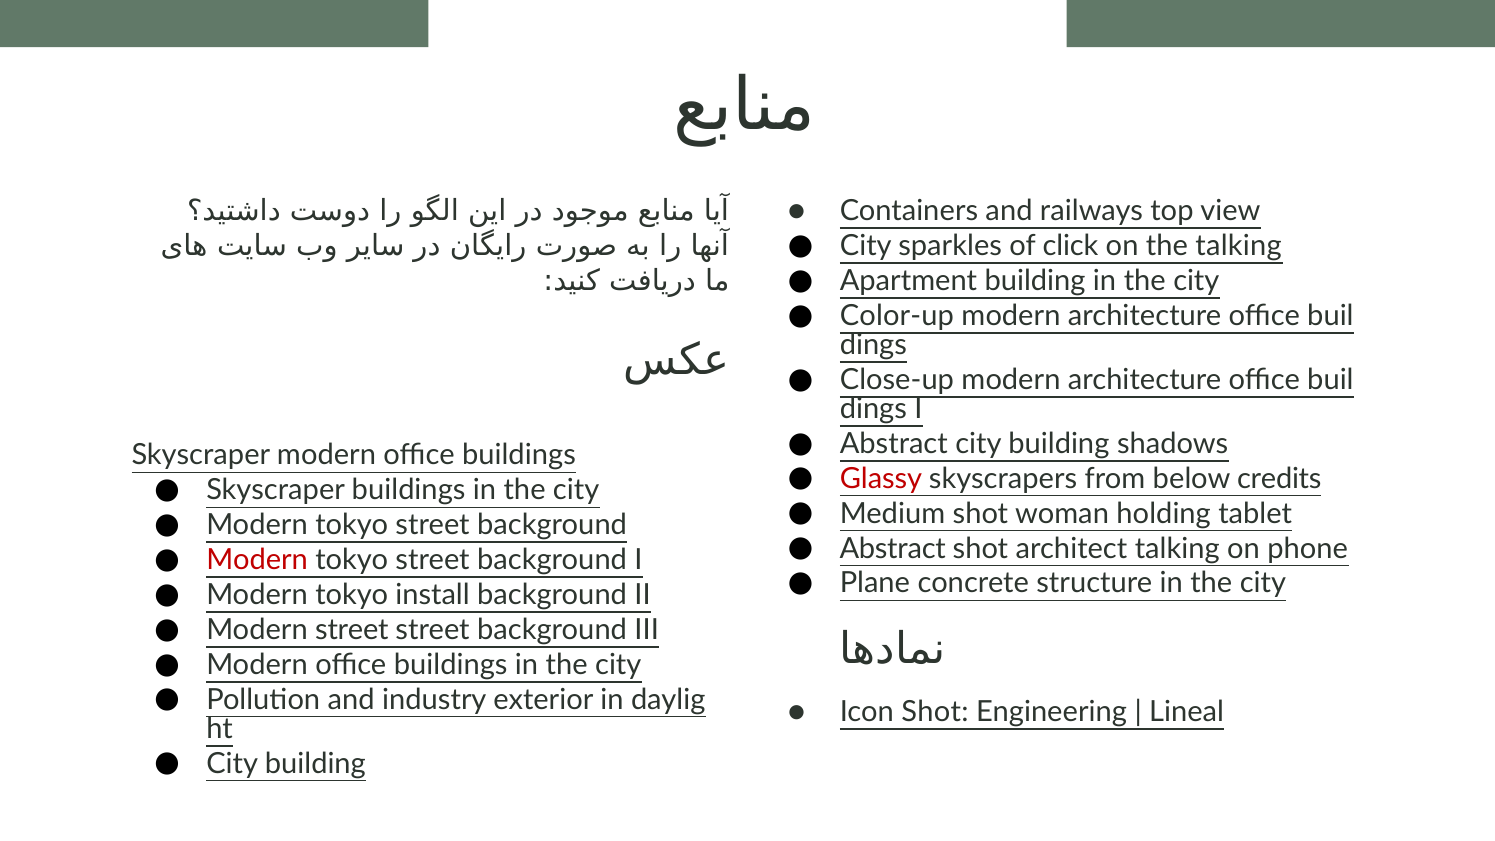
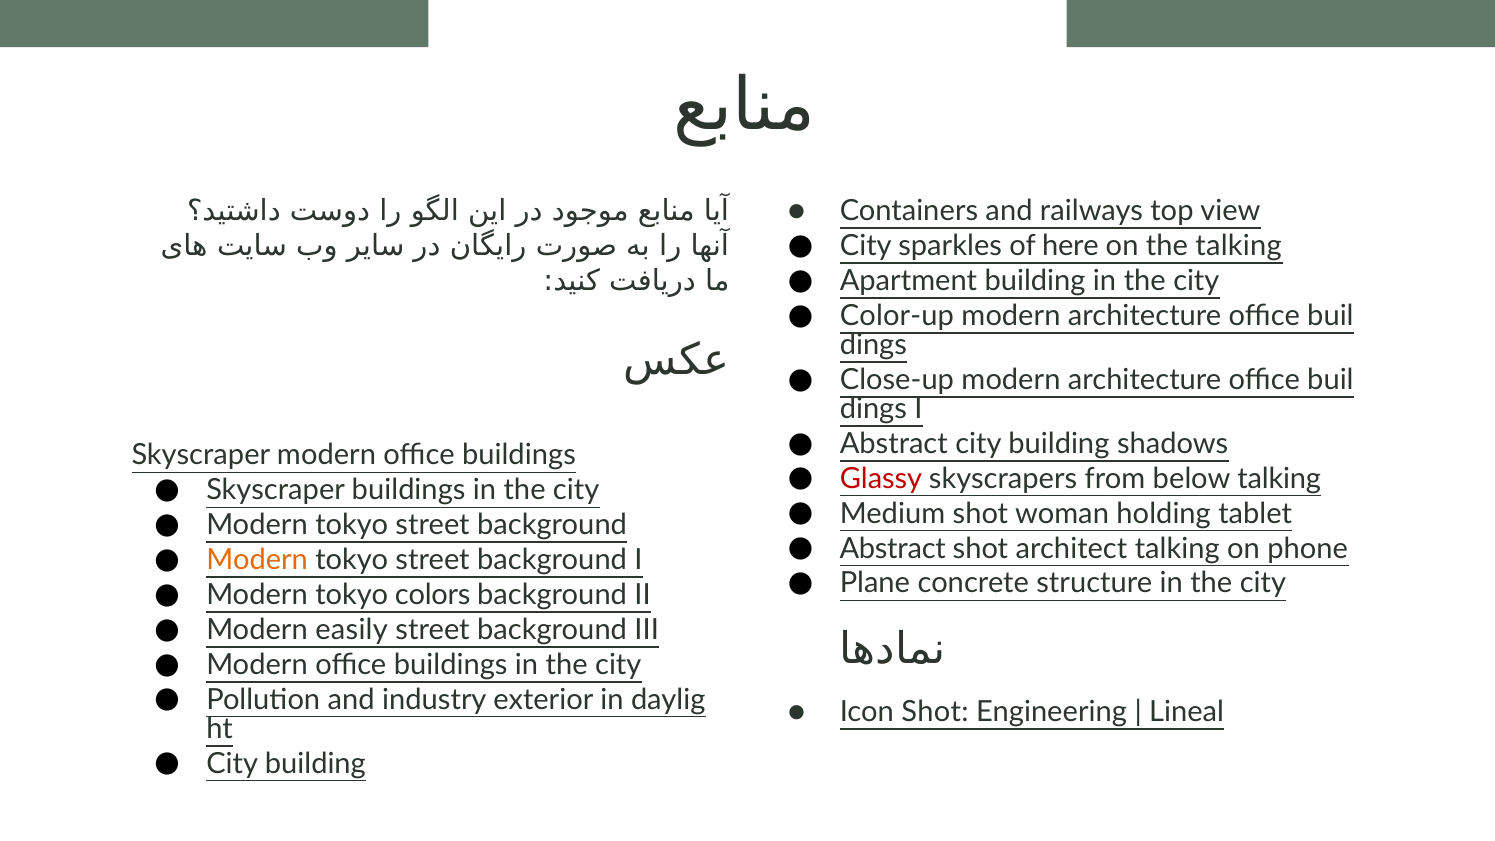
click: click -> here (1071, 246)
below credits: credits -> talking (1279, 479)
Modern colour: red -> orange (257, 560)
install: install -> colors (433, 595)
Modern street: street -> easily (352, 630)
